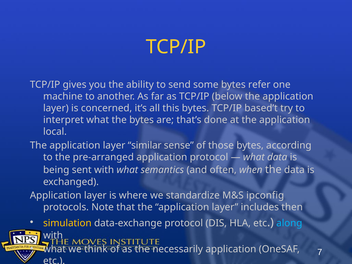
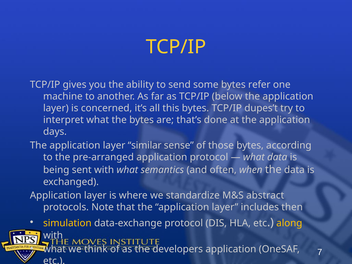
based’t: based’t -> dupes’t (261, 108)
local: local -> days (55, 132)
ipconfig: ipconfig -> abstract (265, 195)
along colour: light blue -> yellow (289, 223)
necessarily: necessarily -> developers (178, 249)
